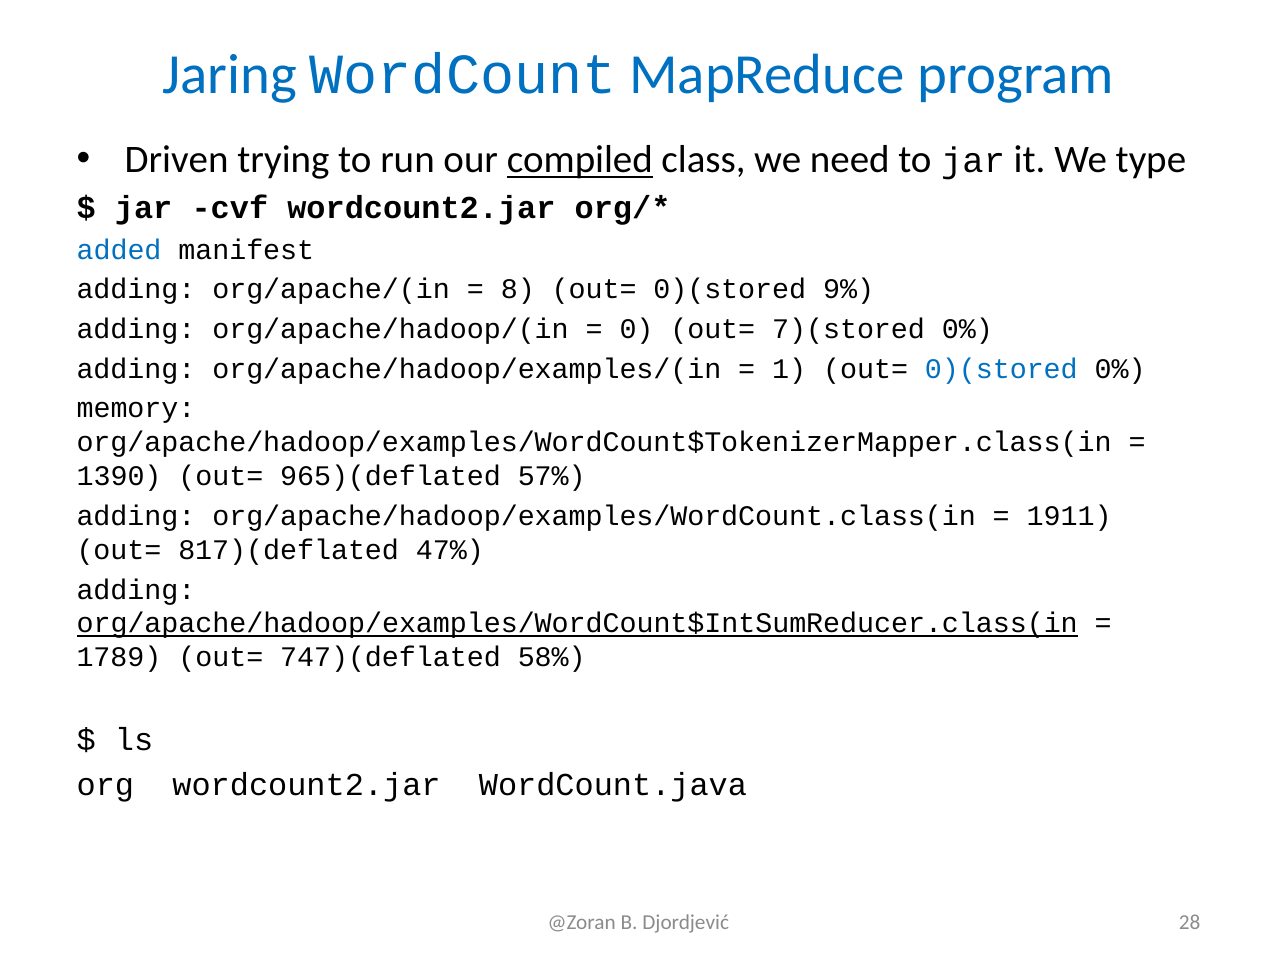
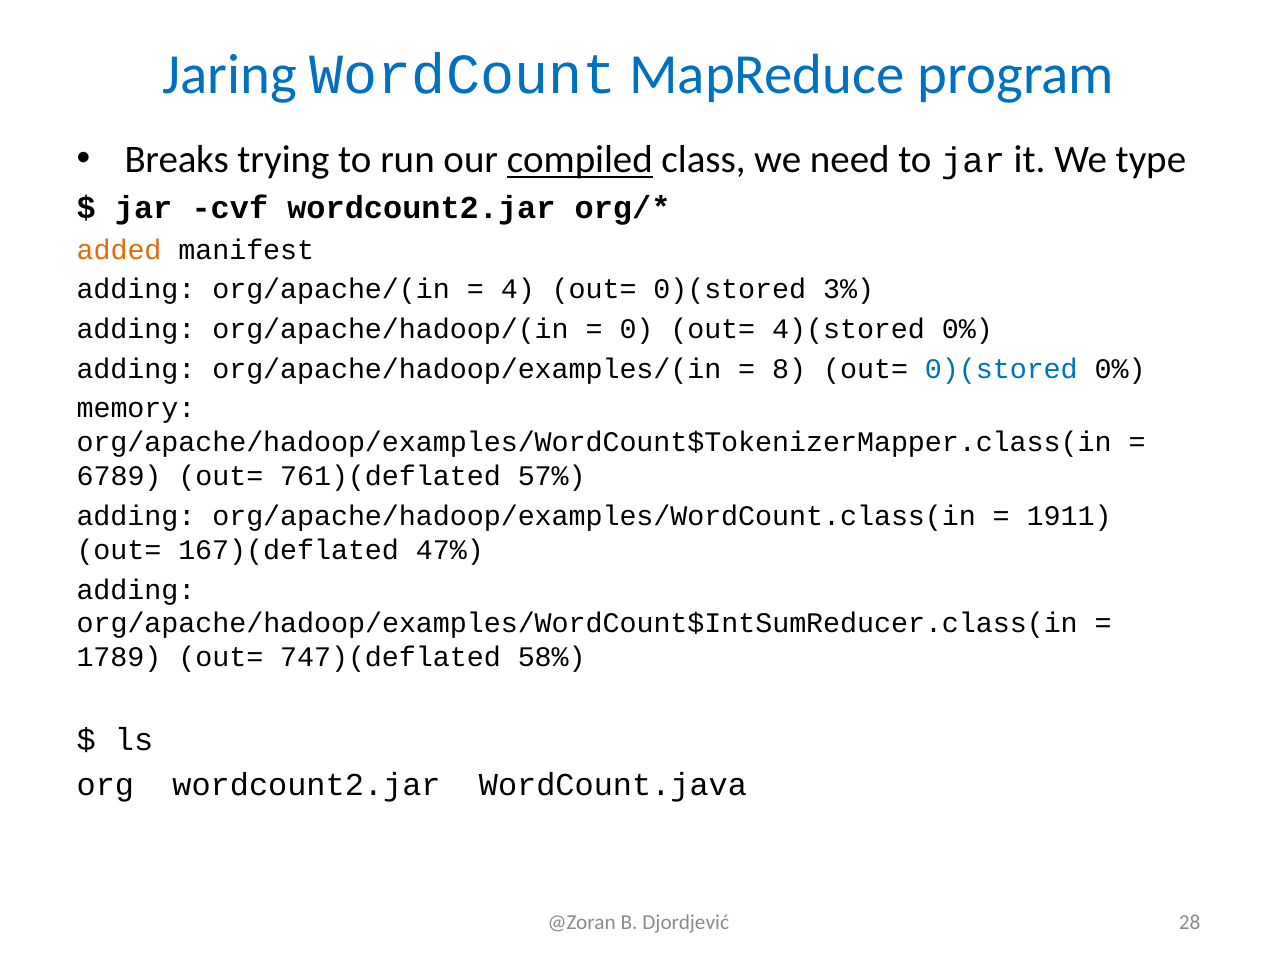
Driven: Driven -> Breaks (177, 160)
added colour: blue -> orange (119, 250)
8: 8 -> 4 (518, 290)
9%: 9% -> 3% (849, 290)
7)(stored: 7)(stored -> 4)(stored (849, 330)
1: 1 -> 8 (789, 369)
1390: 1390 -> 6789 (119, 477)
965)(deflated: 965)(deflated -> 761)(deflated (390, 477)
817)(deflated: 817)(deflated -> 167)(deflated (289, 550)
org/apache/hadoop/examples/WordCount$IntSumReducer.class(in underline: present -> none (577, 624)
